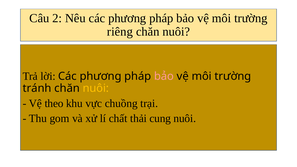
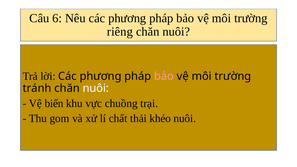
2: 2 -> 6 (57, 18)
nuôi colour: yellow -> white (96, 88)
theo: theo -> biến (54, 103)
cung: cung -> khéo (160, 119)
